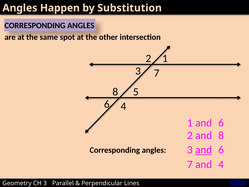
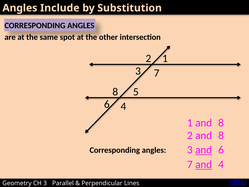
Happen: Happen -> Include (60, 8)
and 6: 6 -> 8 (221, 123)
and underline: none -> present (204, 164)
